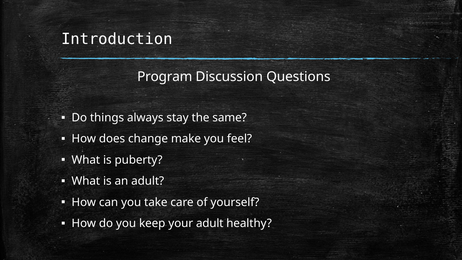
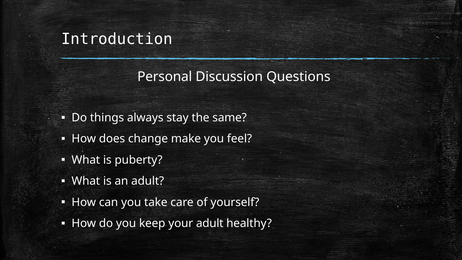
Program: Program -> Personal (165, 77)
